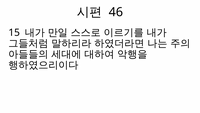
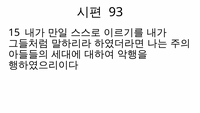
46: 46 -> 93 (116, 12)
